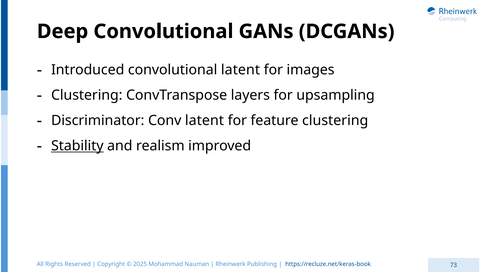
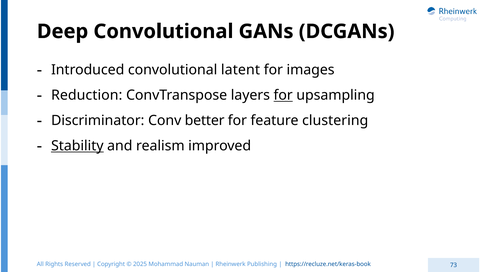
Clustering: Clustering -> Reduction (87, 95)
for underline: none -> present (283, 95)
Conv latent: latent -> better (205, 120)
